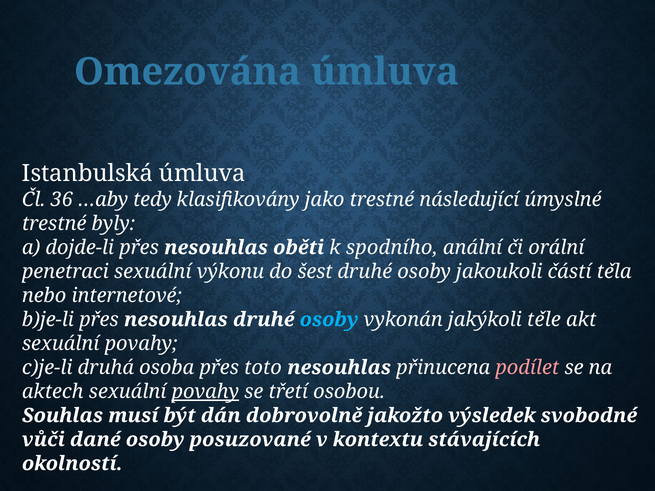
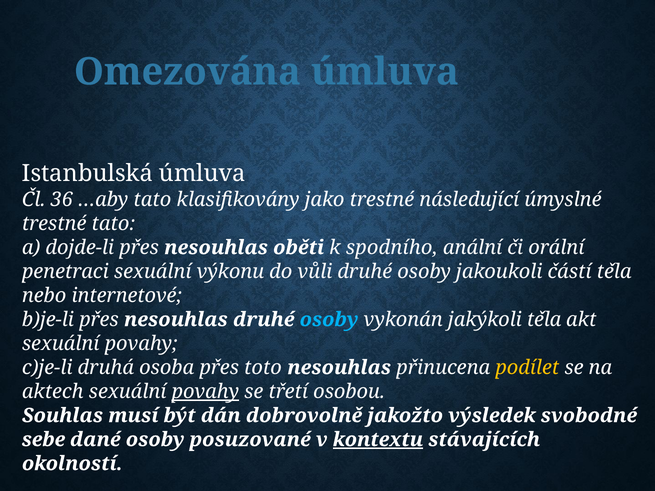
…aby tedy: tedy -> tato (152, 200)
trestné byly: byly -> tato (113, 224)
šest: šest -> vůli (315, 272)
jakýkoli těle: těle -> těla (544, 320)
podílet colour: pink -> yellow (527, 368)
vůči: vůči -> sebe (43, 440)
kontextu underline: none -> present (378, 440)
